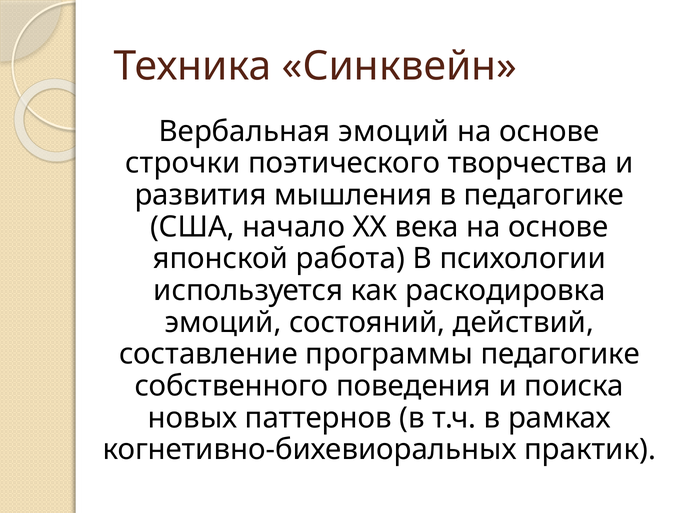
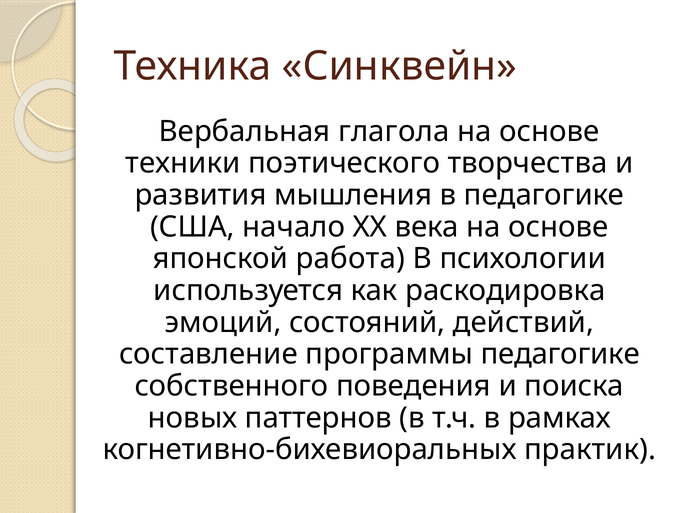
Вербальная эмоций: эмоций -> глагола (394, 131)
строчки: строчки -> техники (183, 163)
